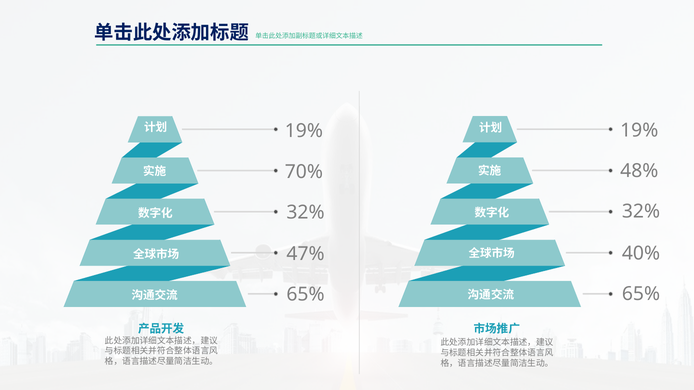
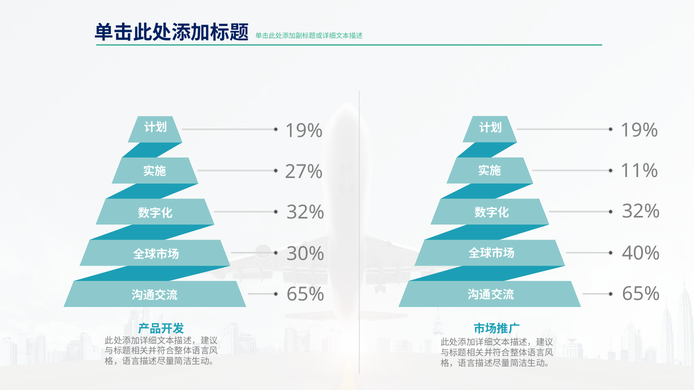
48%: 48% -> 11% (639, 171)
70%: 70% -> 27% (304, 172)
47%: 47% -> 30% (306, 254)
